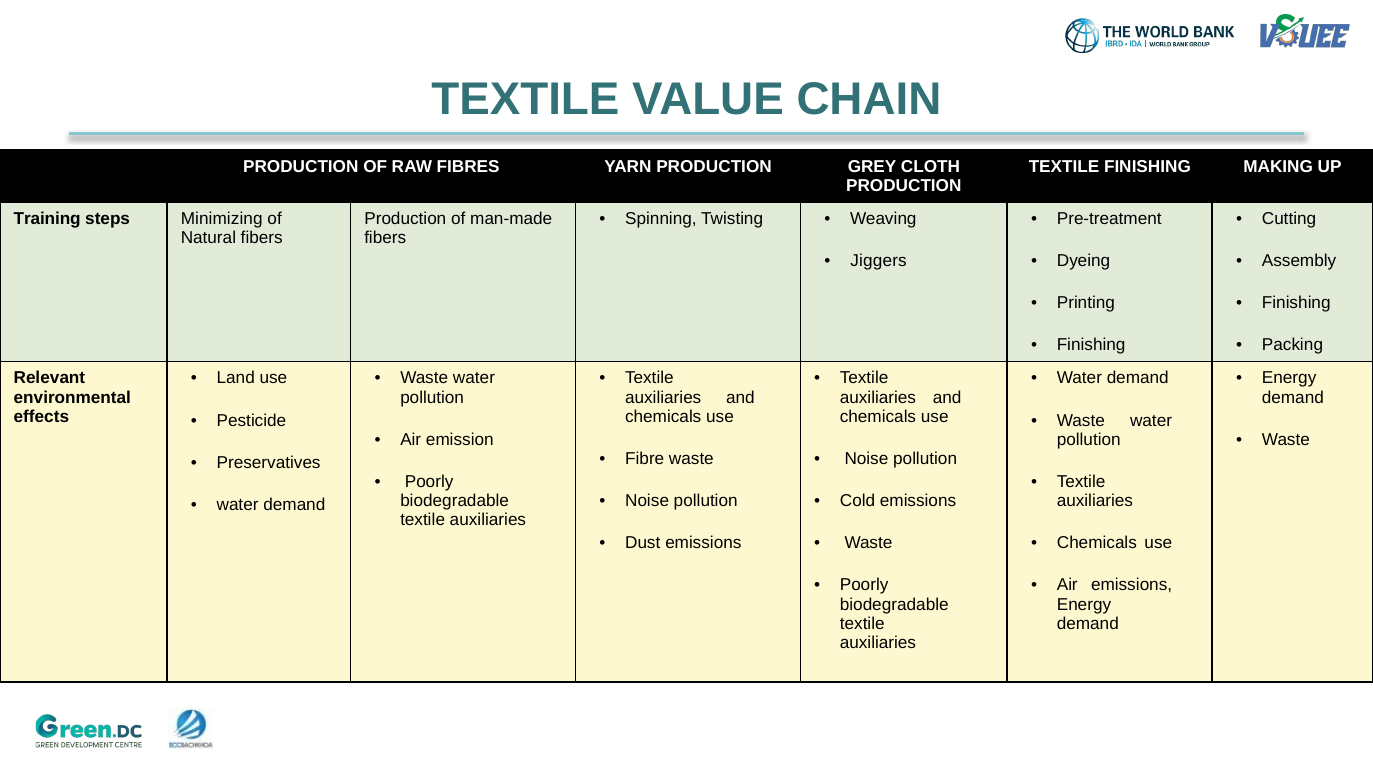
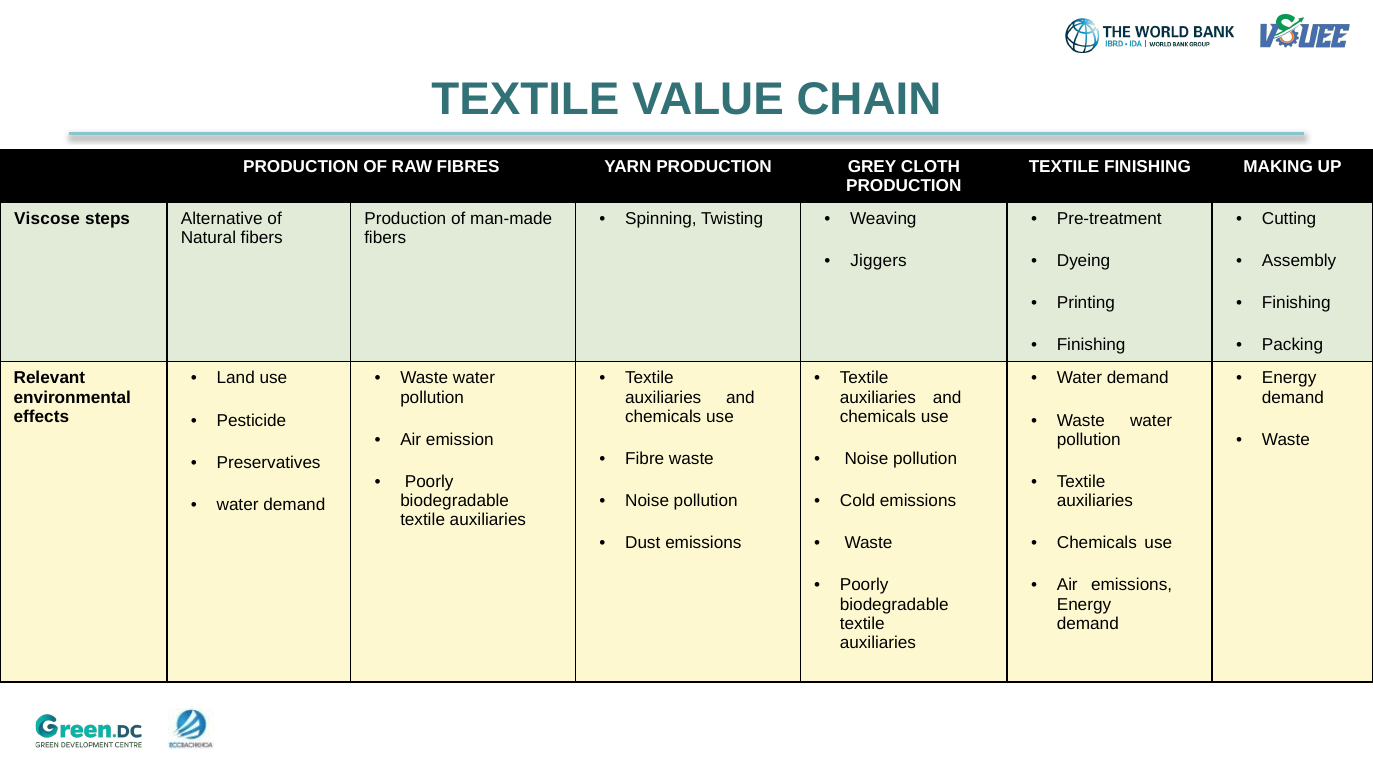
Training: Training -> Viscose (47, 219)
Minimizing: Minimizing -> Alternative (222, 219)
